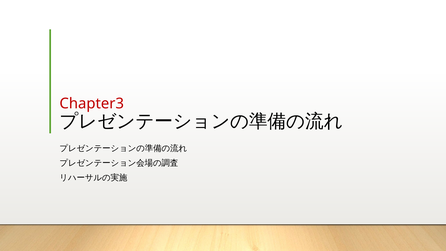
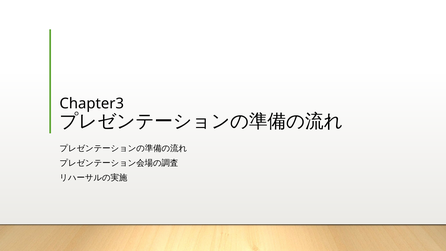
Chapter3 colour: red -> black (92, 103)
